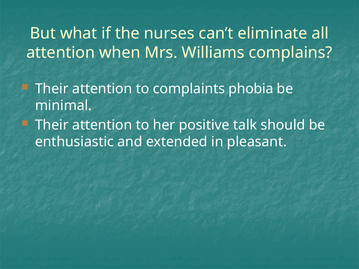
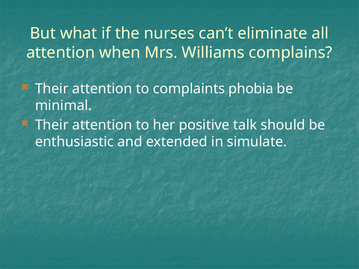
pleasant: pleasant -> simulate (257, 142)
